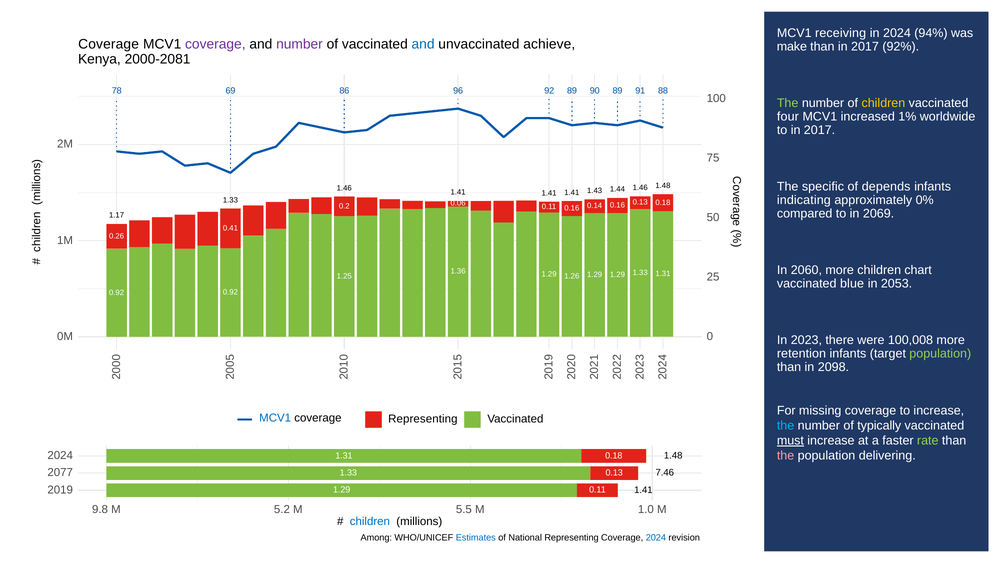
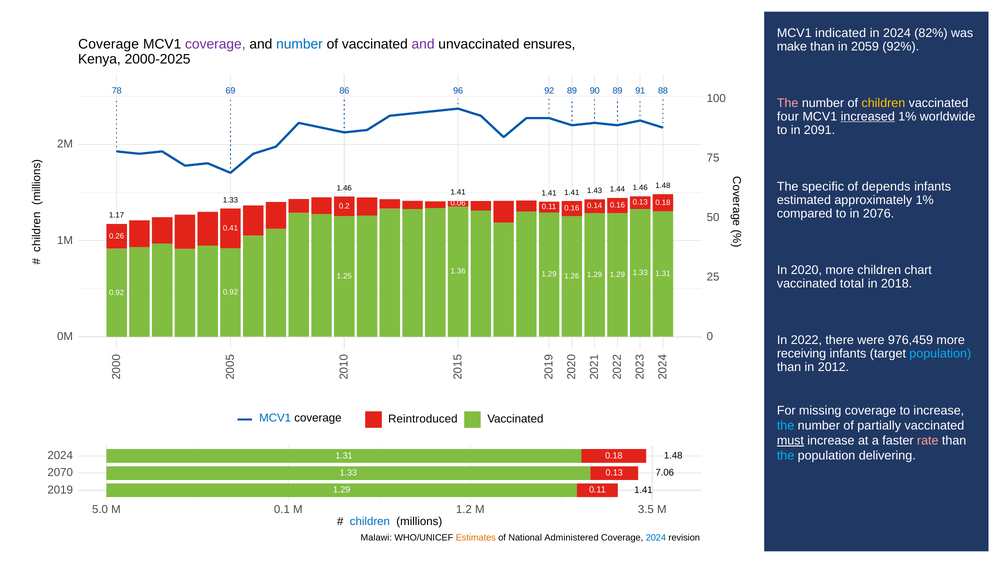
receiving: receiving -> indicated (841, 33)
94%: 94% -> 82% (931, 33)
number colour: purple -> blue (299, 44)
and colour: blue -> purple (423, 44)
achieve: achieve -> ensures (549, 44)
than in 2017: 2017 -> 2059 (865, 46)
2000-2081: 2000-2081 -> 2000-2025 (158, 59)
The colour: light green -> pink (788, 103)
increased underline: none -> present (868, 116)
to in 2017: 2017 -> 2091 (820, 130)
indicating: indicating -> estimated (804, 200)
approximately 0%: 0% -> 1% (925, 200)
2069: 2069 -> 2076 (879, 214)
2060: 2060 -> 2020 (806, 270)
blue: blue -> total (852, 284)
2053: 2053 -> 2018 (897, 284)
2023: 2023 -> 2022 (806, 340)
100,008: 100,008 -> 976,459 (910, 340)
retention: retention -> receiving (802, 354)
population colour: light green -> light blue (940, 354)
2098: 2098 -> 2012 (833, 367)
coverage Representing: Representing -> Reintroduced (423, 419)
typically: typically -> partially (879, 426)
rate colour: light green -> pink (928, 441)
the colour: pink -> light blue (786, 456)
2077: 2077 -> 2070 (60, 473)
7.46: 7.46 -> 7.06 (665, 473)
9.8: 9.8 -> 5.0 (100, 509)
5.2: 5.2 -> 0.1 (282, 509)
5.5: 5.5 -> 1.2 (464, 509)
1.0: 1.0 -> 3.5 (646, 509)
Among: Among -> Malawi (376, 538)
Estimates colour: blue -> orange (476, 538)
National Representing: Representing -> Administered (571, 538)
